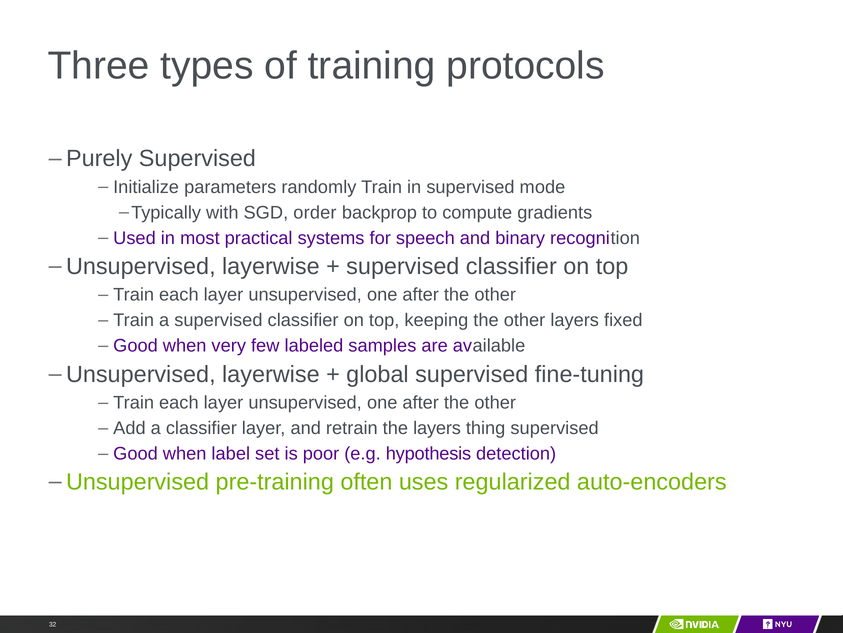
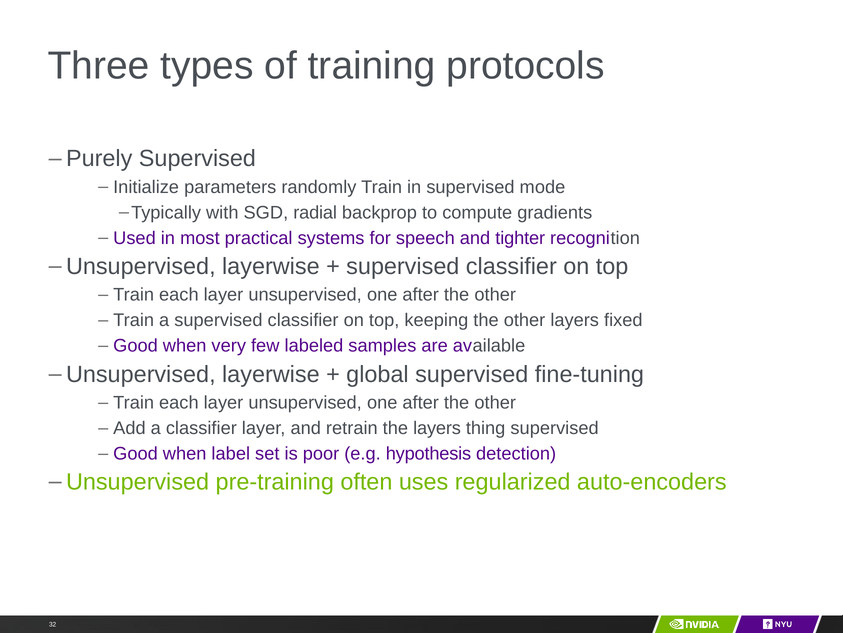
order: order -> radial (315, 212)
binary: binary -> tighter (520, 238)
